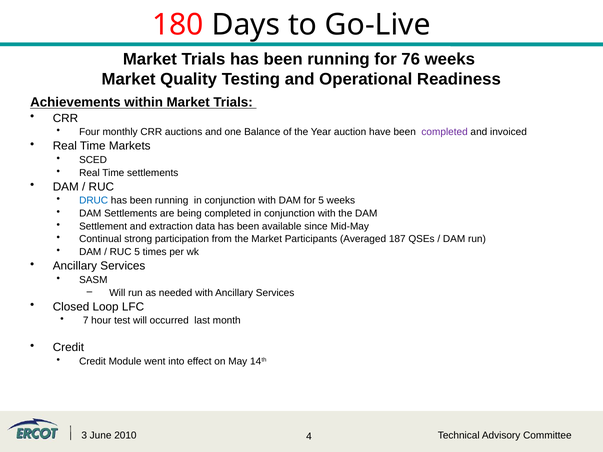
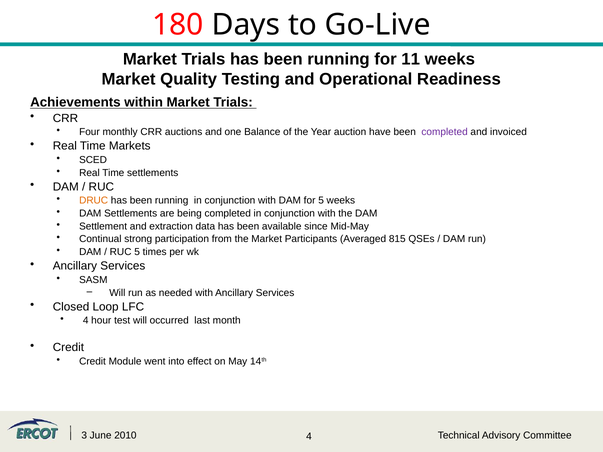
76: 76 -> 11 (411, 59)
DRUC colour: blue -> orange (94, 201)
187: 187 -> 815 (397, 239)
7: 7 -> 4 (86, 321)
